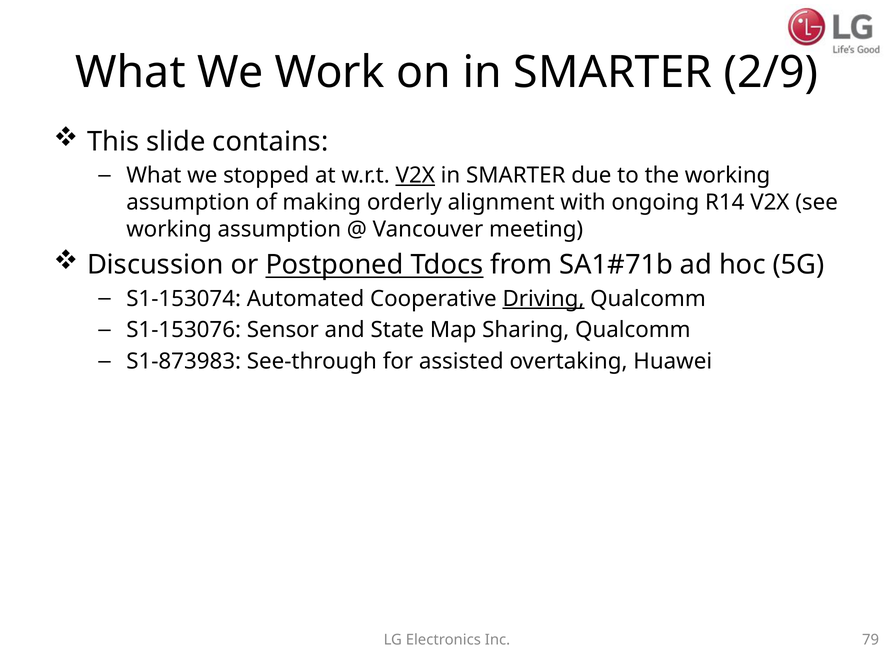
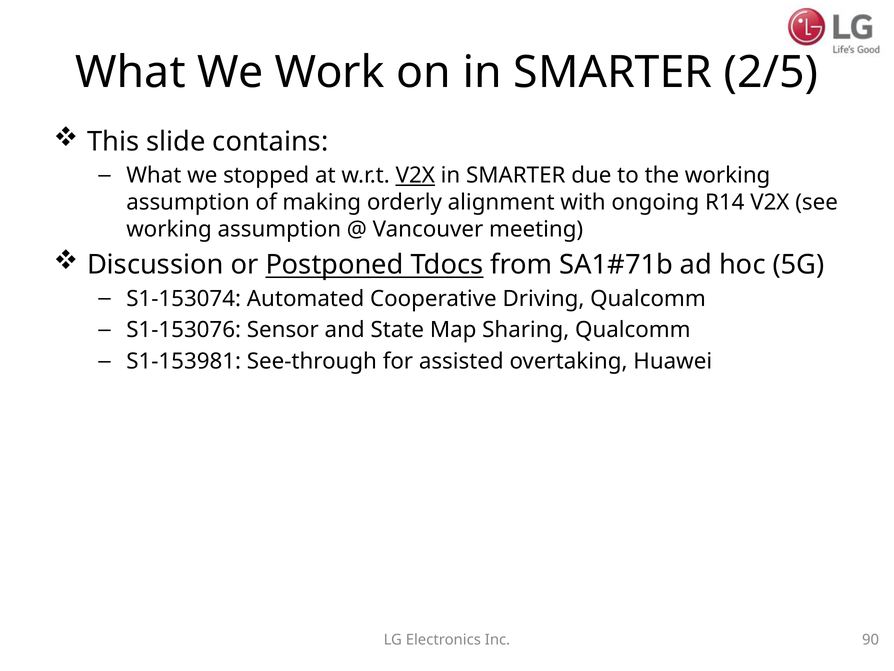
2/9: 2/9 -> 2/5 (771, 72)
Driving underline: present -> none (543, 298)
S1-873983: S1-873983 -> S1-153981 (184, 361)
79: 79 -> 90 (871, 639)
